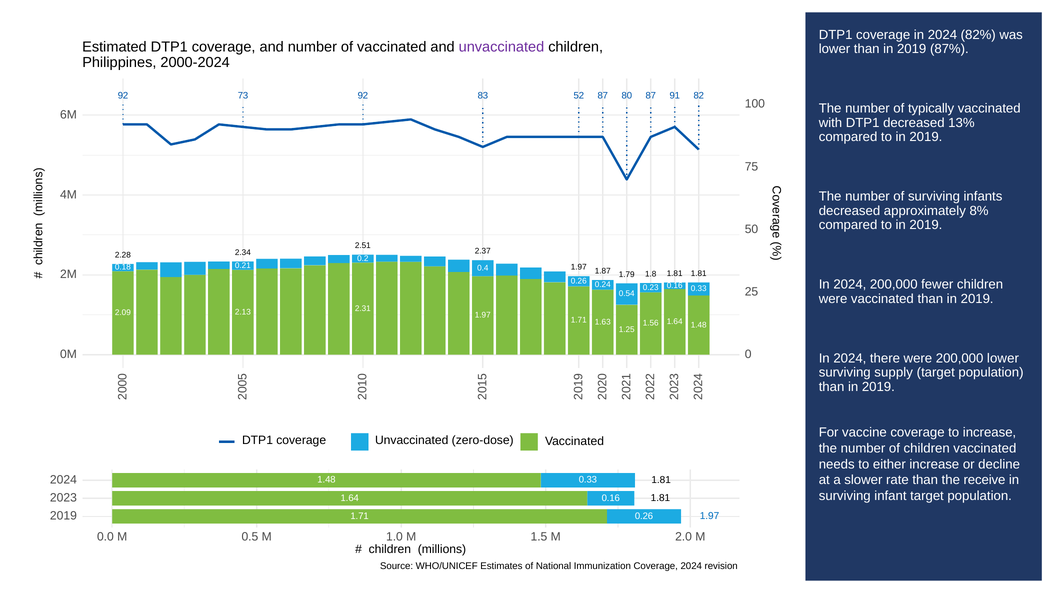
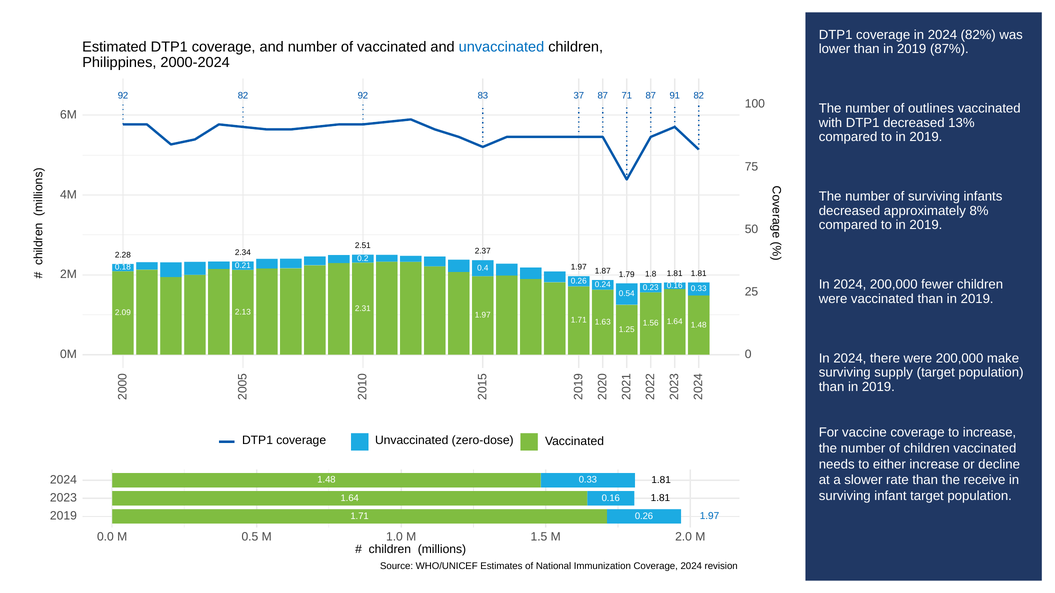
unvaccinated colour: purple -> blue (501, 47)
92 73: 73 -> 82 (243, 96)
52: 52 -> 37 (579, 96)
80: 80 -> 71 (627, 96)
typically: typically -> outlines (931, 109)
200,000 lower: lower -> make (1003, 359)
